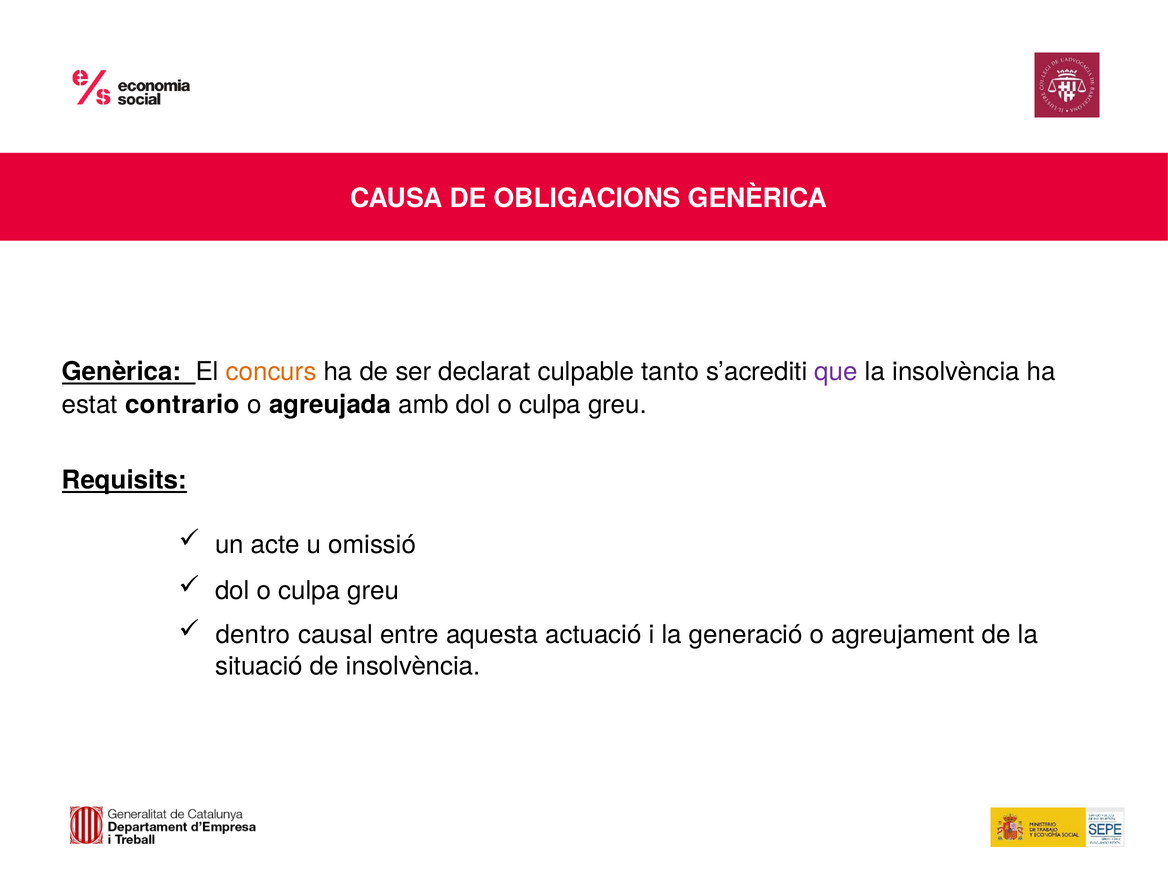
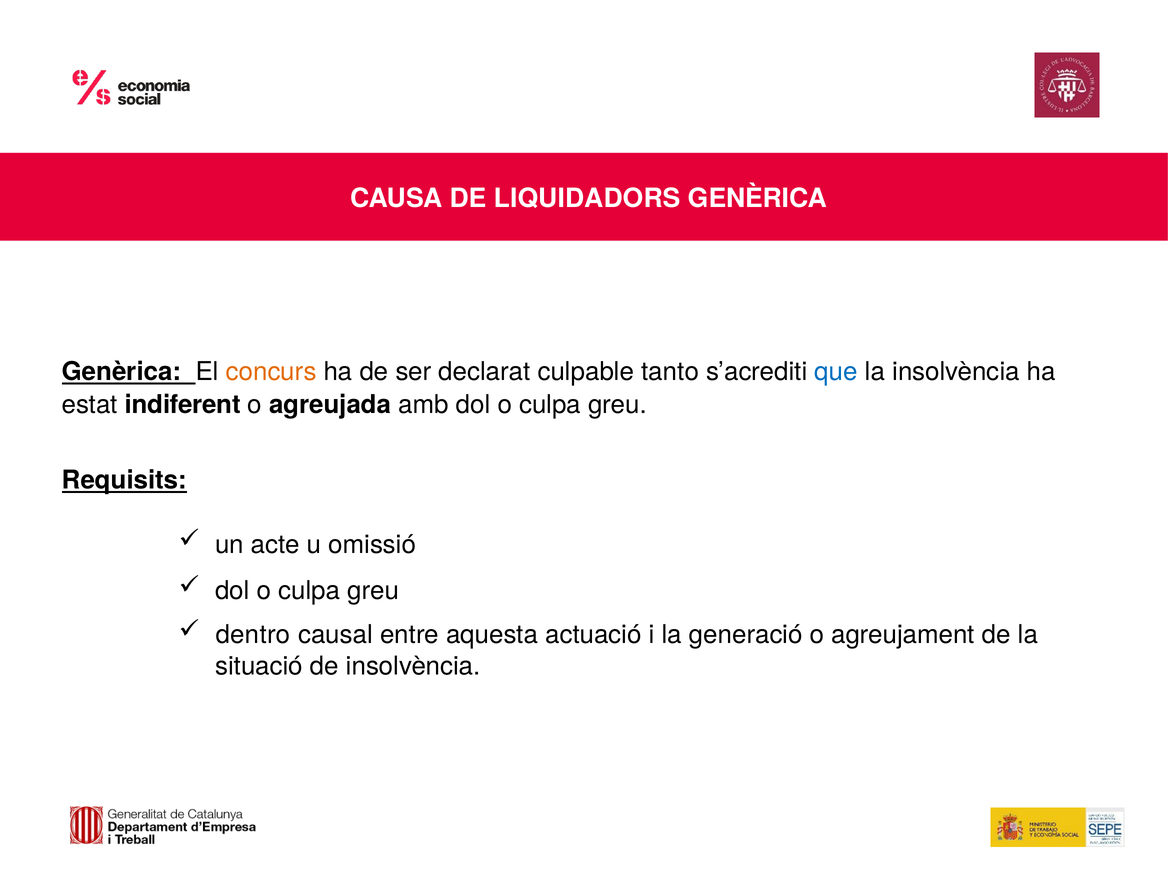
OBLIGACIONS: OBLIGACIONS -> LIQUIDADORS (587, 199)
que colour: purple -> blue (836, 372)
contrario: contrario -> indiferent (183, 405)
